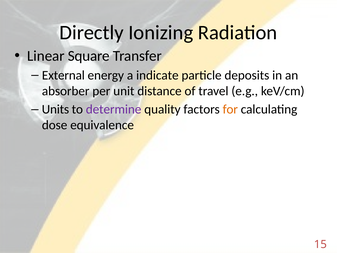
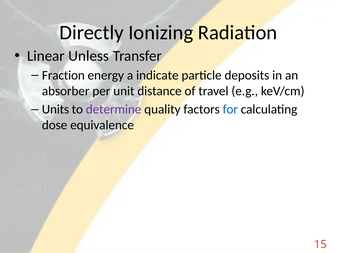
Square: Square -> Unless (89, 56)
External: External -> Fraction (63, 75)
for colour: orange -> blue (230, 109)
